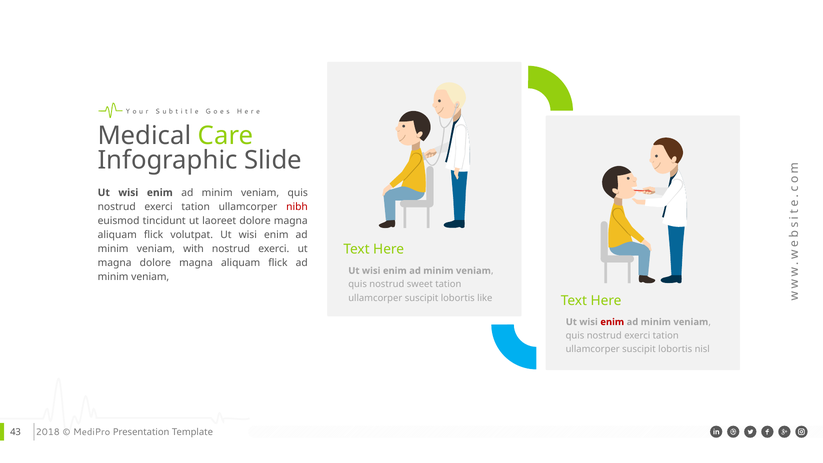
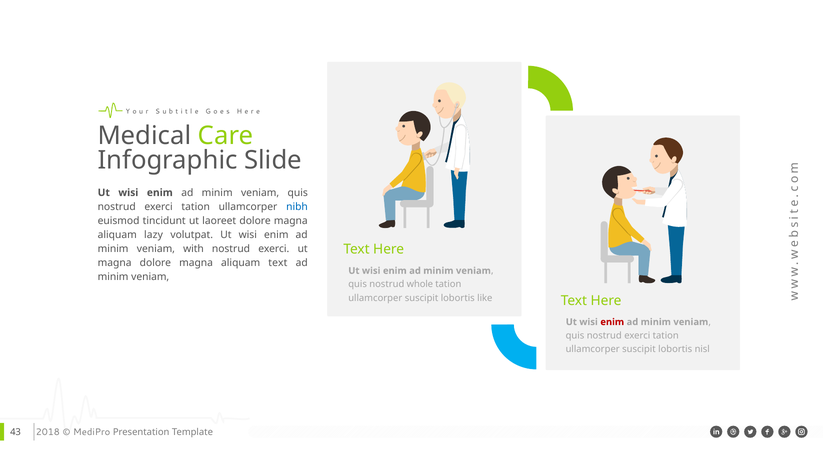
nibh colour: red -> blue (297, 207)
flick: flick -> lazy (154, 235)
flick: flick -> text (278, 263)
sweet: sweet -> whole (420, 284)
